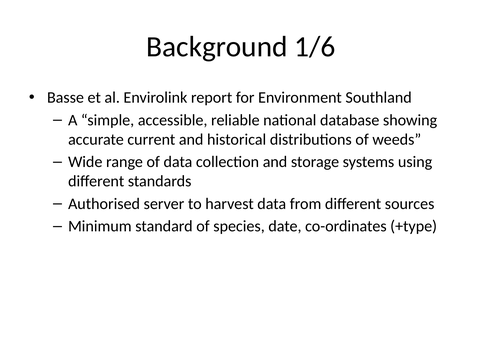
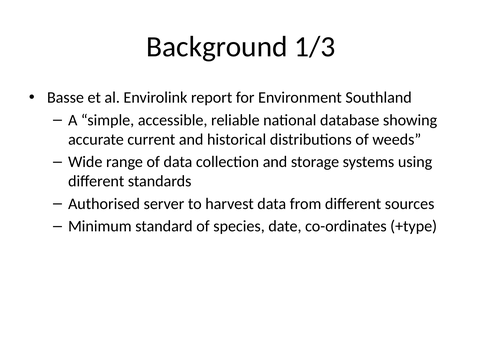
1/6: 1/6 -> 1/3 (315, 47)
